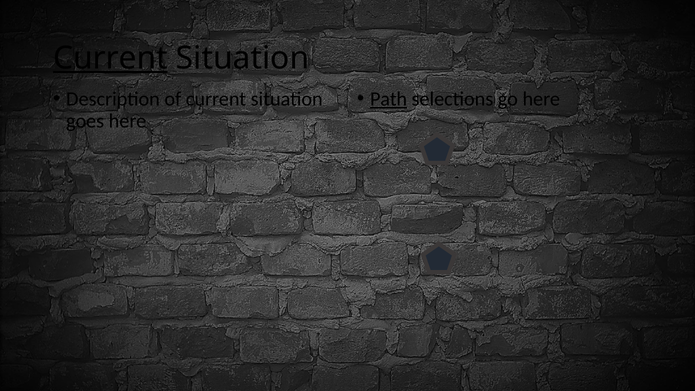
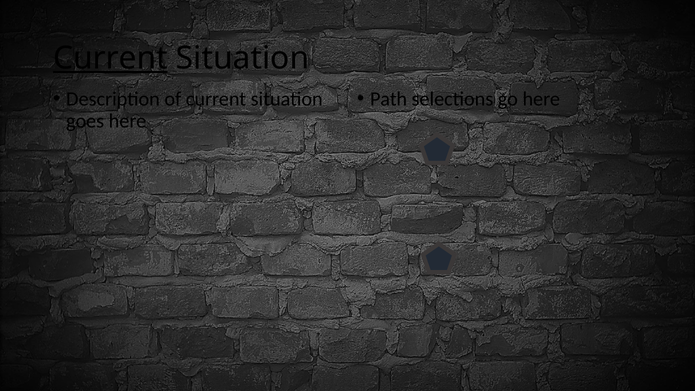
Path underline: present -> none (389, 99)
